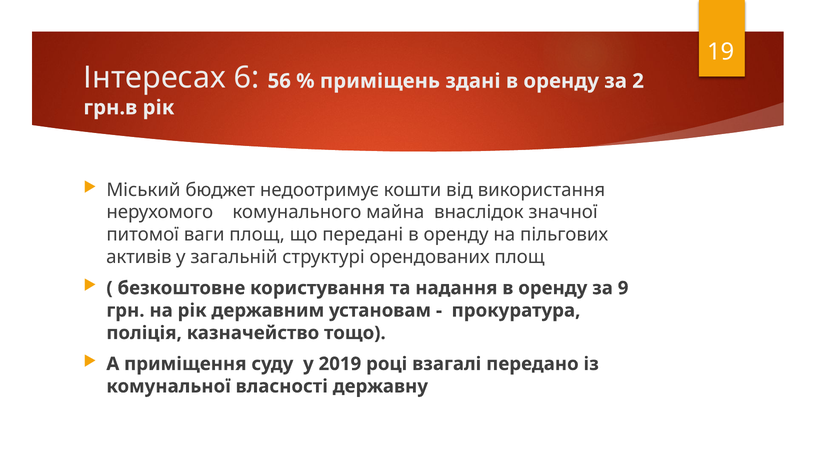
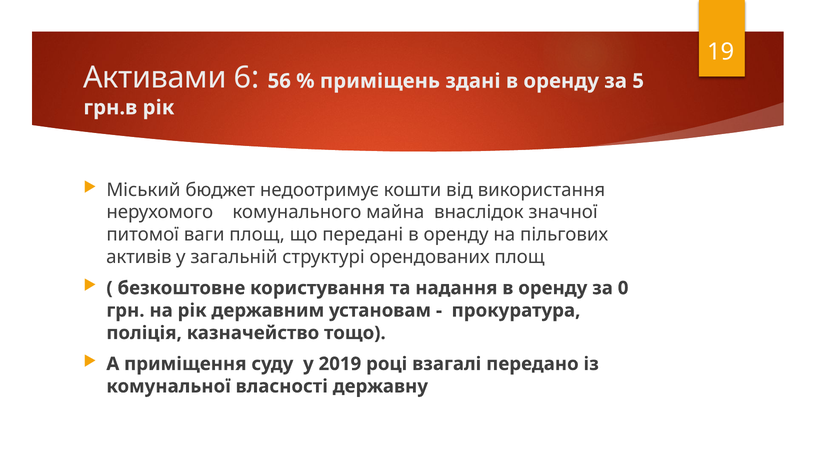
Інтересах: Інтересах -> Активами (155, 78)
2: 2 -> 5 (638, 81)
9: 9 -> 0 (623, 288)
